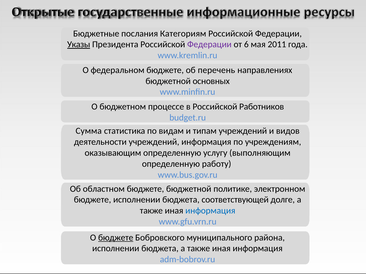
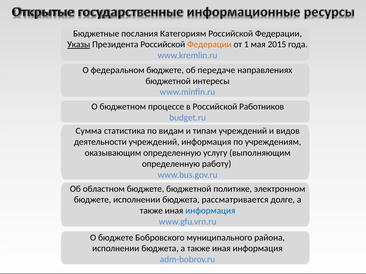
Федерации colour: purple -> orange (209, 45)
6: 6 -> 1 (246, 45)
2011: 2011 -> 2015 (277, 45)
перечень: перечень -> передаче (216, 70)
основных: основных -> интересы (211, 81)
соответствующей: соответствующей -> рассматривается (235, 200)
бюджете underline: present -> none (116, 238)
